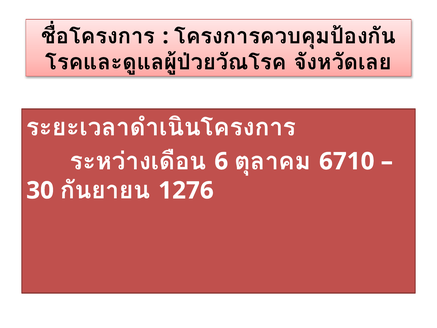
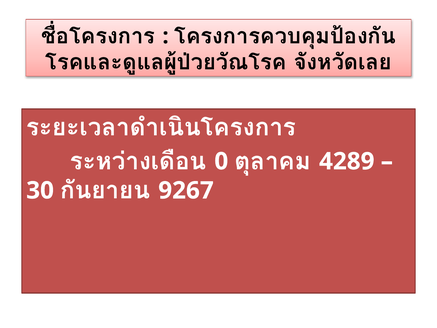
6: 6 -> 0 (221, 161)
6710: 6710 -> 4289 (347, 161)
1276: 1276 -> 9267 (186, 190)
